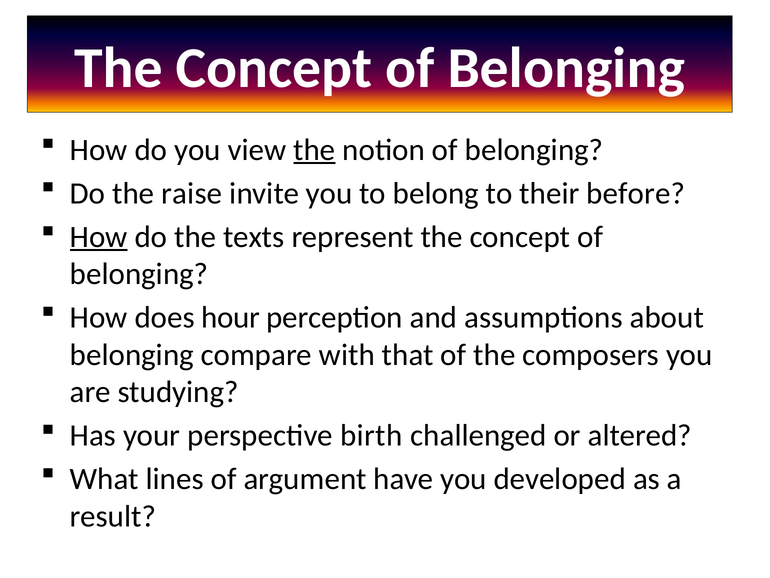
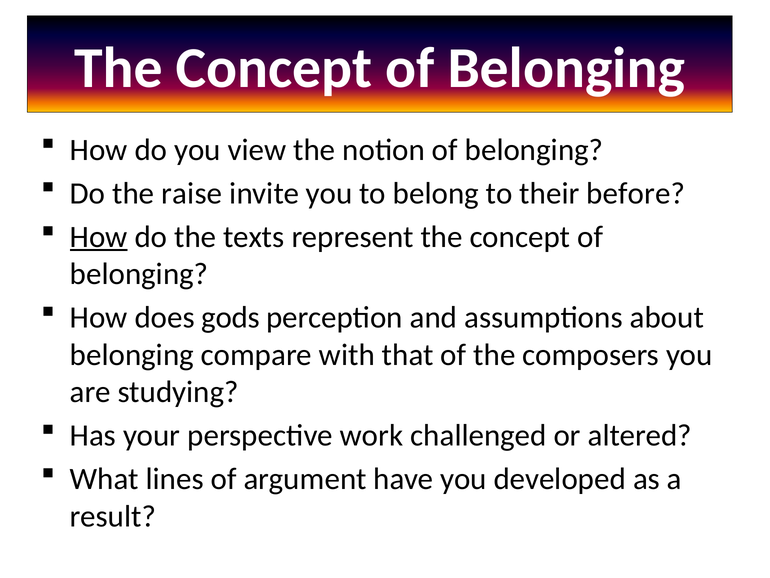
the underline: present -> none (314, 150)
hour: hour -> gods (231, 317)
birth: birth -> work (371, 435)
